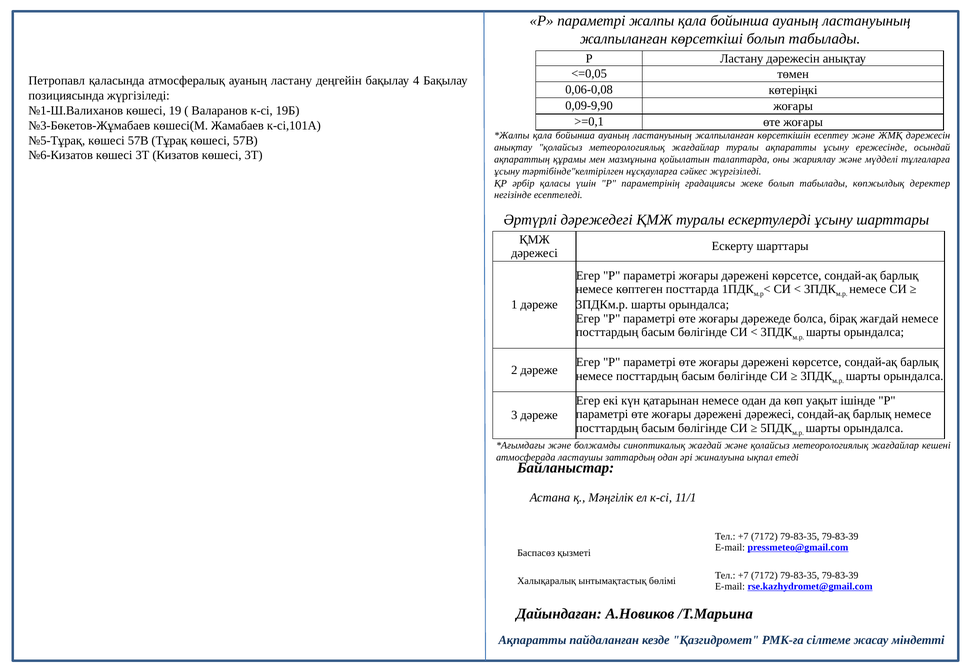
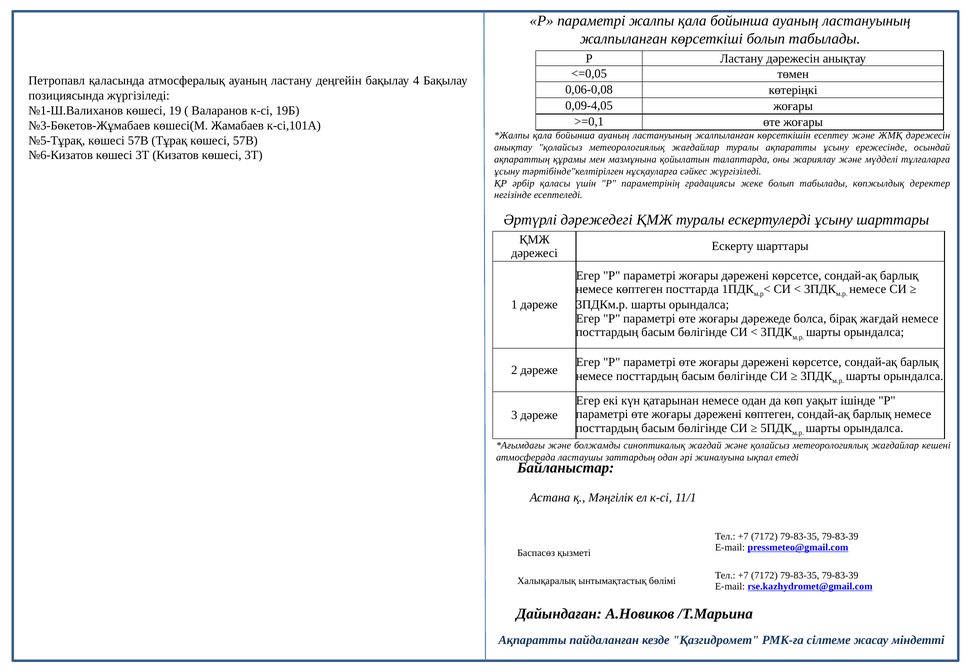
0,09-9,90: 0,09-9,90 -> 0,09-4,05 (589, 106)
дәрежені дәрежесі: дәрежесі -> көптеген (770, 414)
